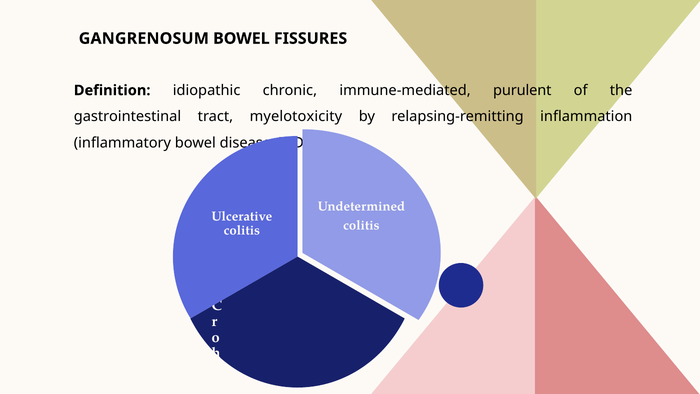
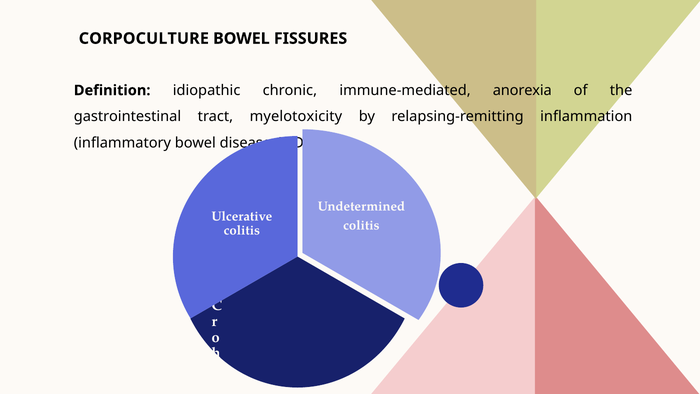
GANGRENOSUM: GANGRENOSUM -> CORPOCULTURE (144, 38)
purulent: purulent -> anorexia (522, 90)
